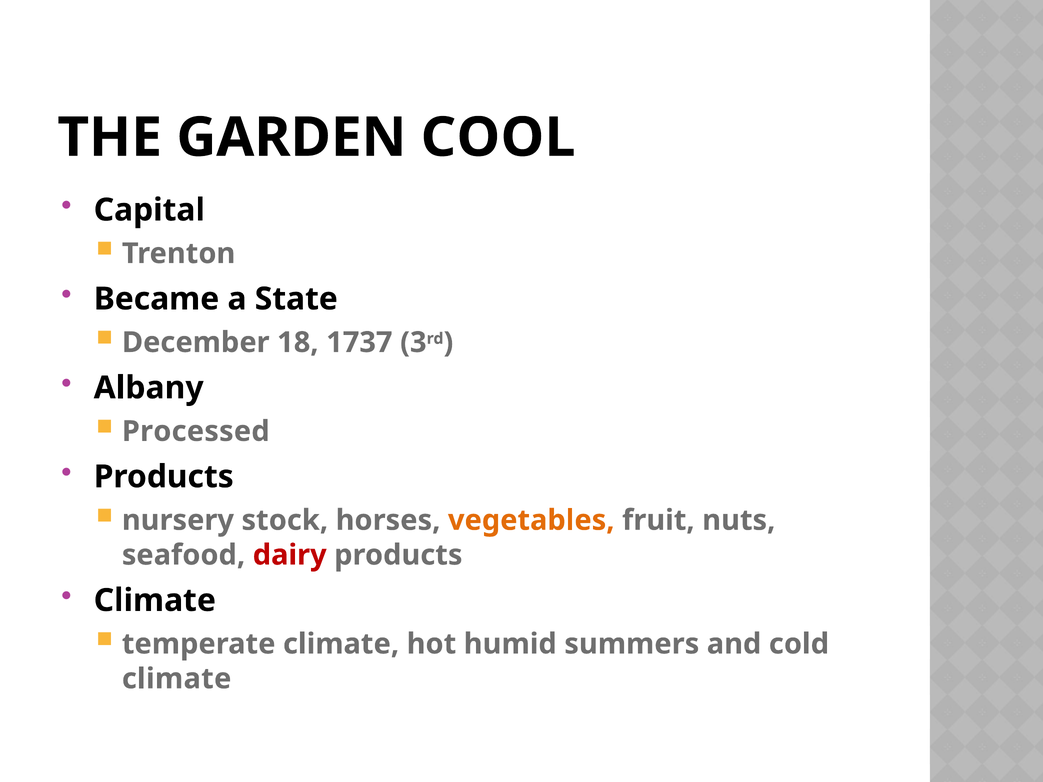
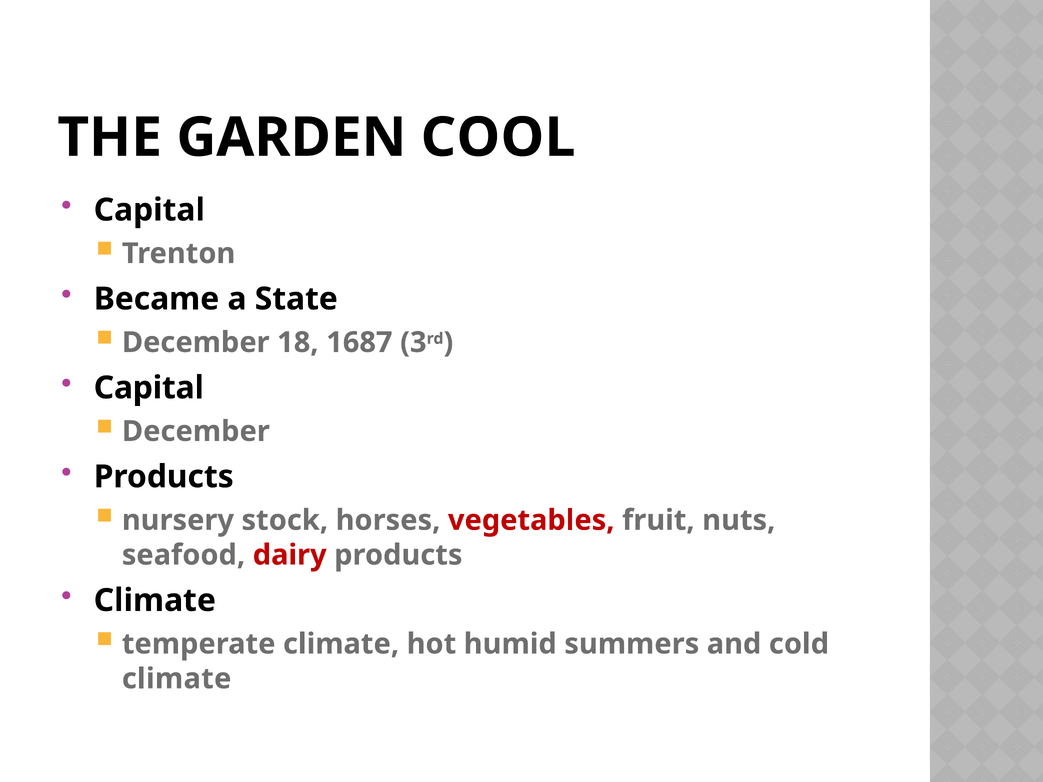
1737: 1737 -> 1687 (359, 343)
Albany: Albany -> Capital (149, 388)
Processed: Processed -> December (196, 431)
vegetables colour: orange -> red (531, 520)
